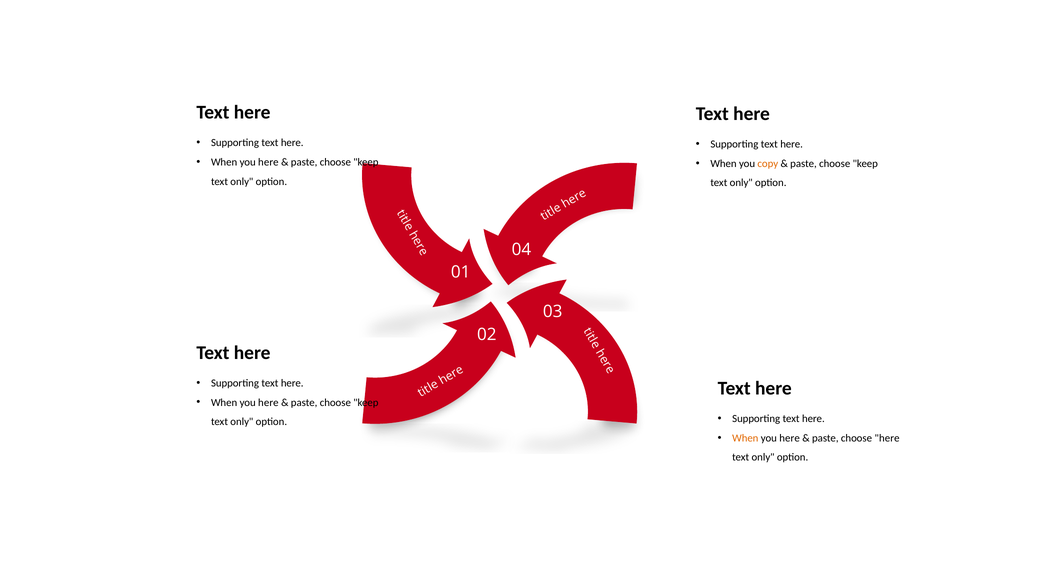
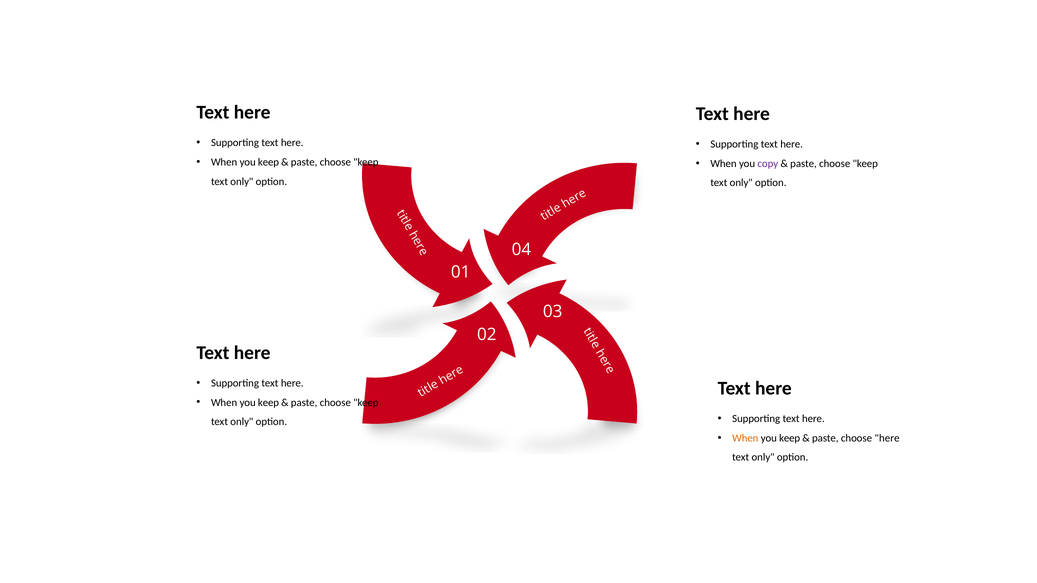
here: here -> keep (268, 162)
copy colour: orange -> purple (768, 164)
here: here -> keep (268, 403)
here: here -> keep (790, 438)
